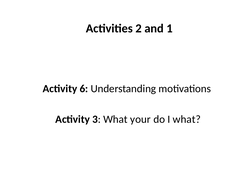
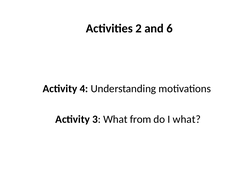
1: 1 -> 6 (170, 28)
6: 6 -> 4 (84, 88)
your: your -> from (141, 119)
